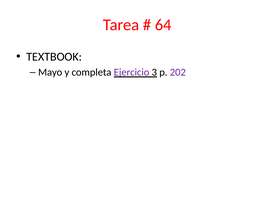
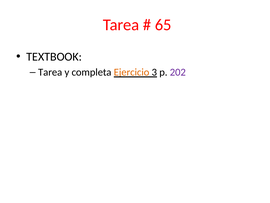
64: 64 -> 65 (163, 25)
Mayo: Mayo -> Tarea (50, 72)
Ejercicio colour: purple -> orange (132, 72)
